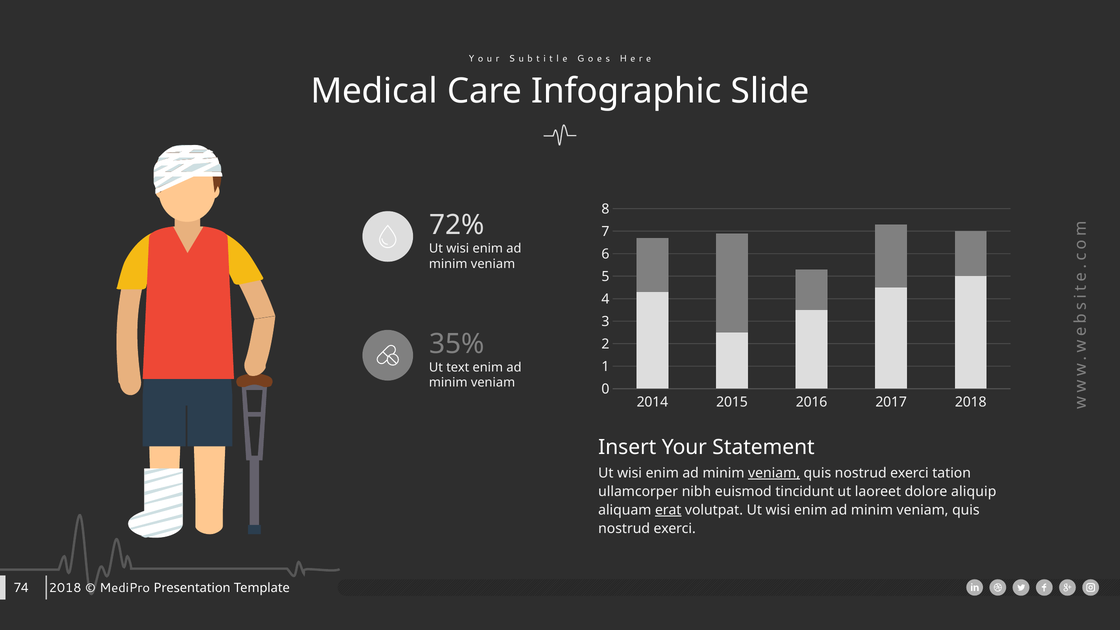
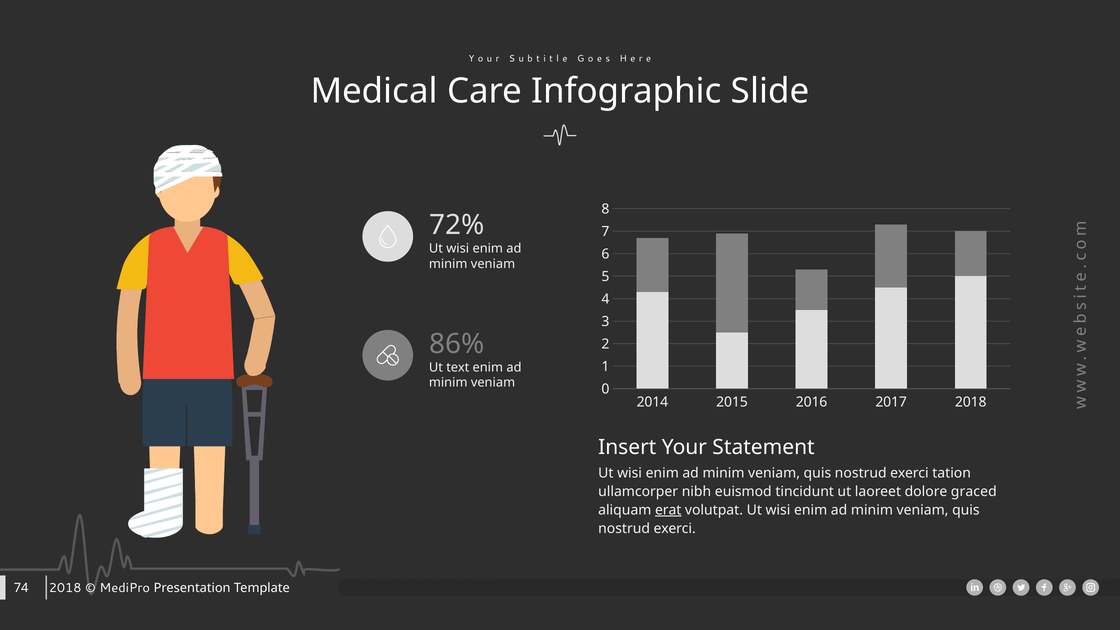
35%: 35% -> 86% (457, 344)
veniam underline: present -> none (774, 473)
aliquip: aliquip -> graced (974, 492)
